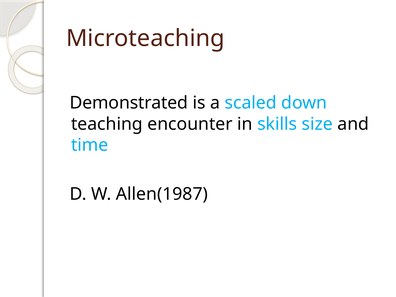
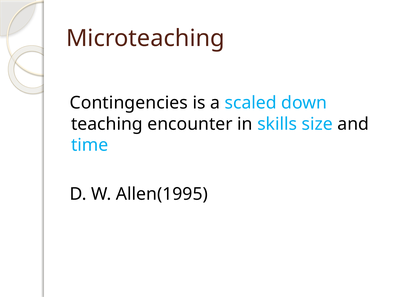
Demonstrated: Demonstrated -> Contingencies (129, 103)
Allen(1987: Allen(1987 -> Allen(1995 (162, 194)
